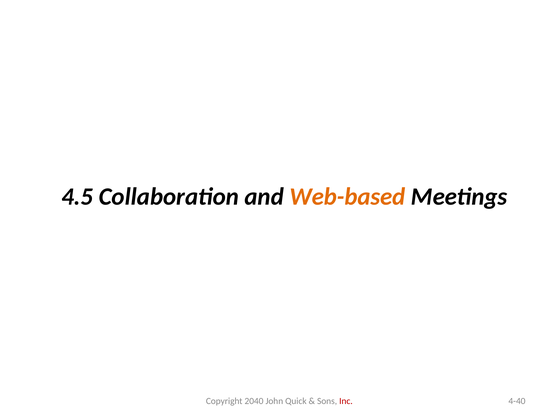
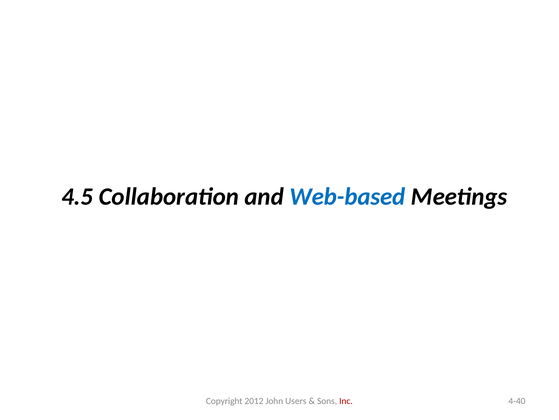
Web-based colour: orange -> blue (347, 196)
2040: 2040 -> 2012 (254, 400)
Quick: Quick -> Users (296, 400)
